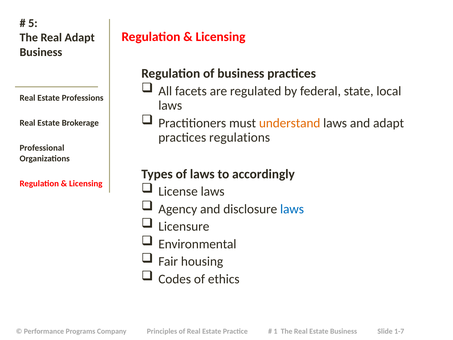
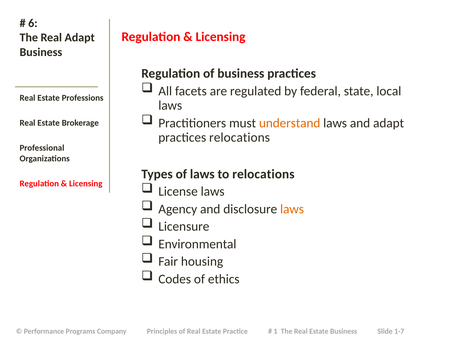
5: 5 -> 6 (33, 23)
practices regulations: regulations -> relocations (240, 137)
to accordingly: accordingly -> relocations (263, 174)
laws colour: blue -> orange (292, 209)
